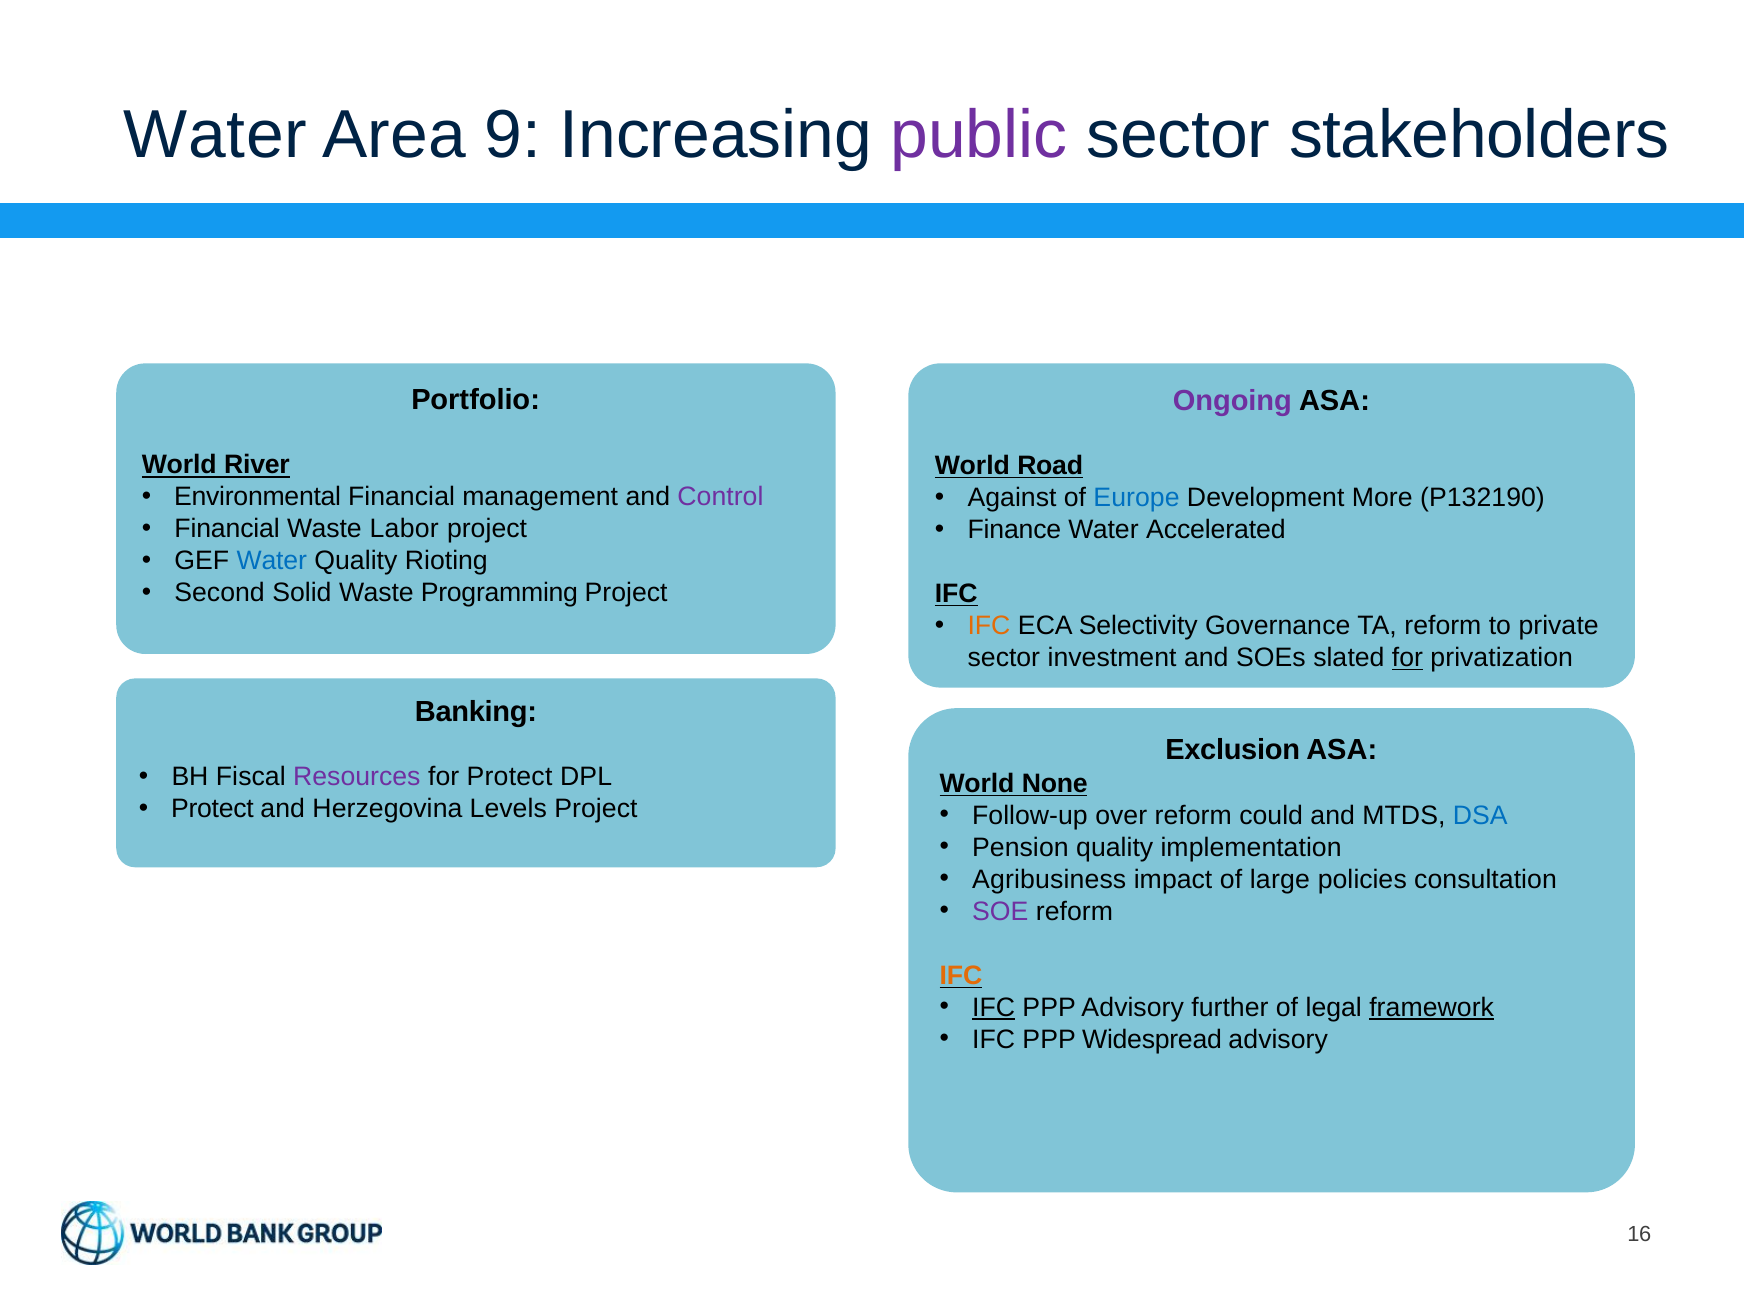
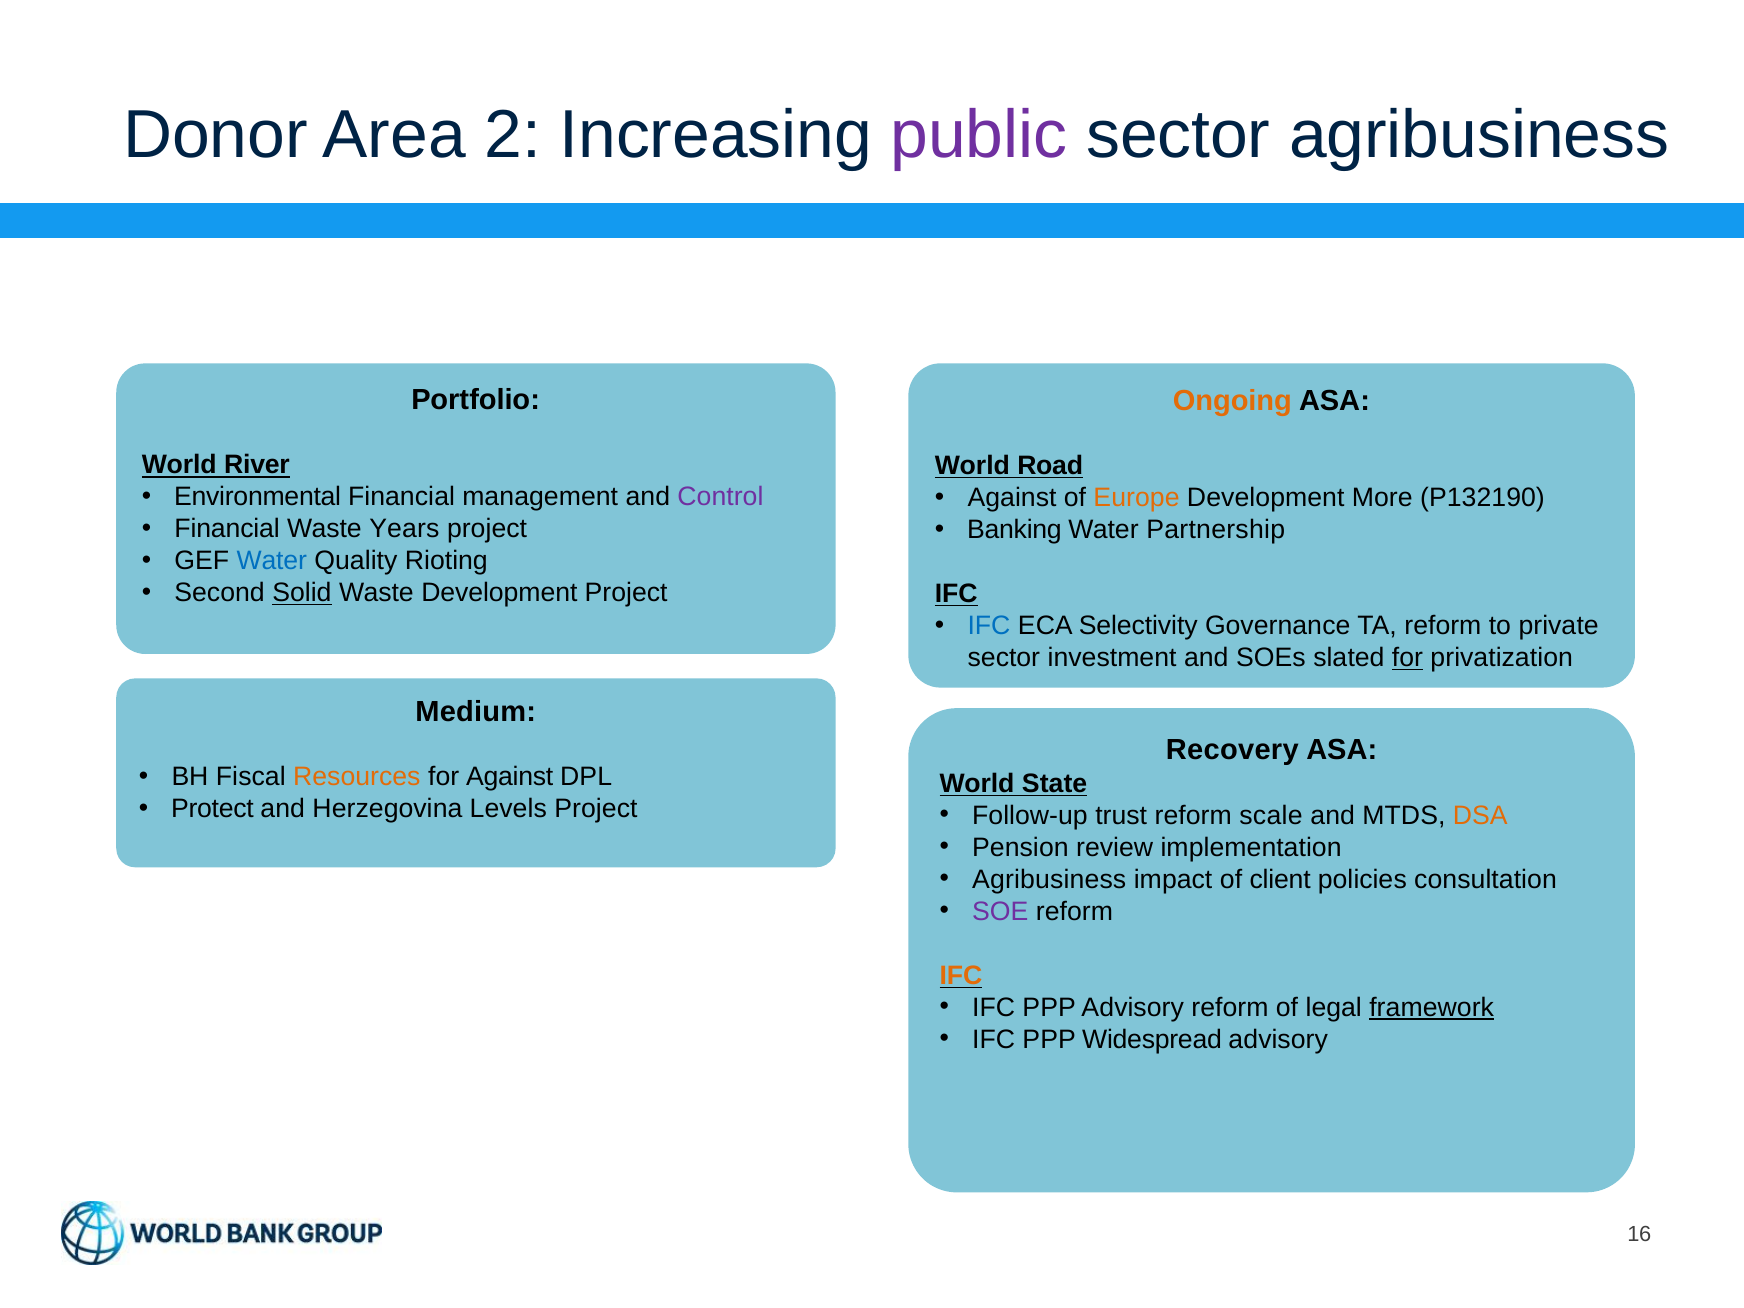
Water: Water -> Donor (216, 135)
9: 9 -> 2 (513, 135)
sector stakeholders: stakeholders -> agribusiness (1479, 135)
Ongoing colour: purple -> orange (1232, 401)
Europe colour: blue -> orange (1137, 498)
Labor: Labor -> Years (404, 529)
Finance: Finance -> Banking (1014, 530)
Accelerated: Accelerated -> Partnership (1216, 530)
Solid underline: none -> present (302, 593)
Waste Programming: Programming -> Development (499, 593)
IFC colour: orange -> blue (989, 626)
Banking: Banking -> Medium (476, 712)
Exclusion: Exclusion -> Recovery (1232, 750)
Resources colour: purple -> orange (357, 777)
for Protect: Protect -> Against (510, 777)
None: None -> State (1055, 784)
over: over -> trust (1121, 816)
could: could -> scale (1271, 816)
DSA colour: blue -> orange (1480, 816)
Pension quality: quality -> review (1115, 848)
large: large -> client (1280, 880)
IFC underline: present -> none (994, 1008)
Advisory further: further -> reform (1230, 1008)
